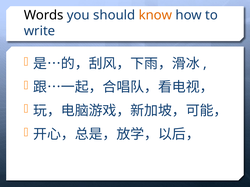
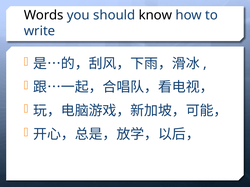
know colour: orange -> black (155, 15)
